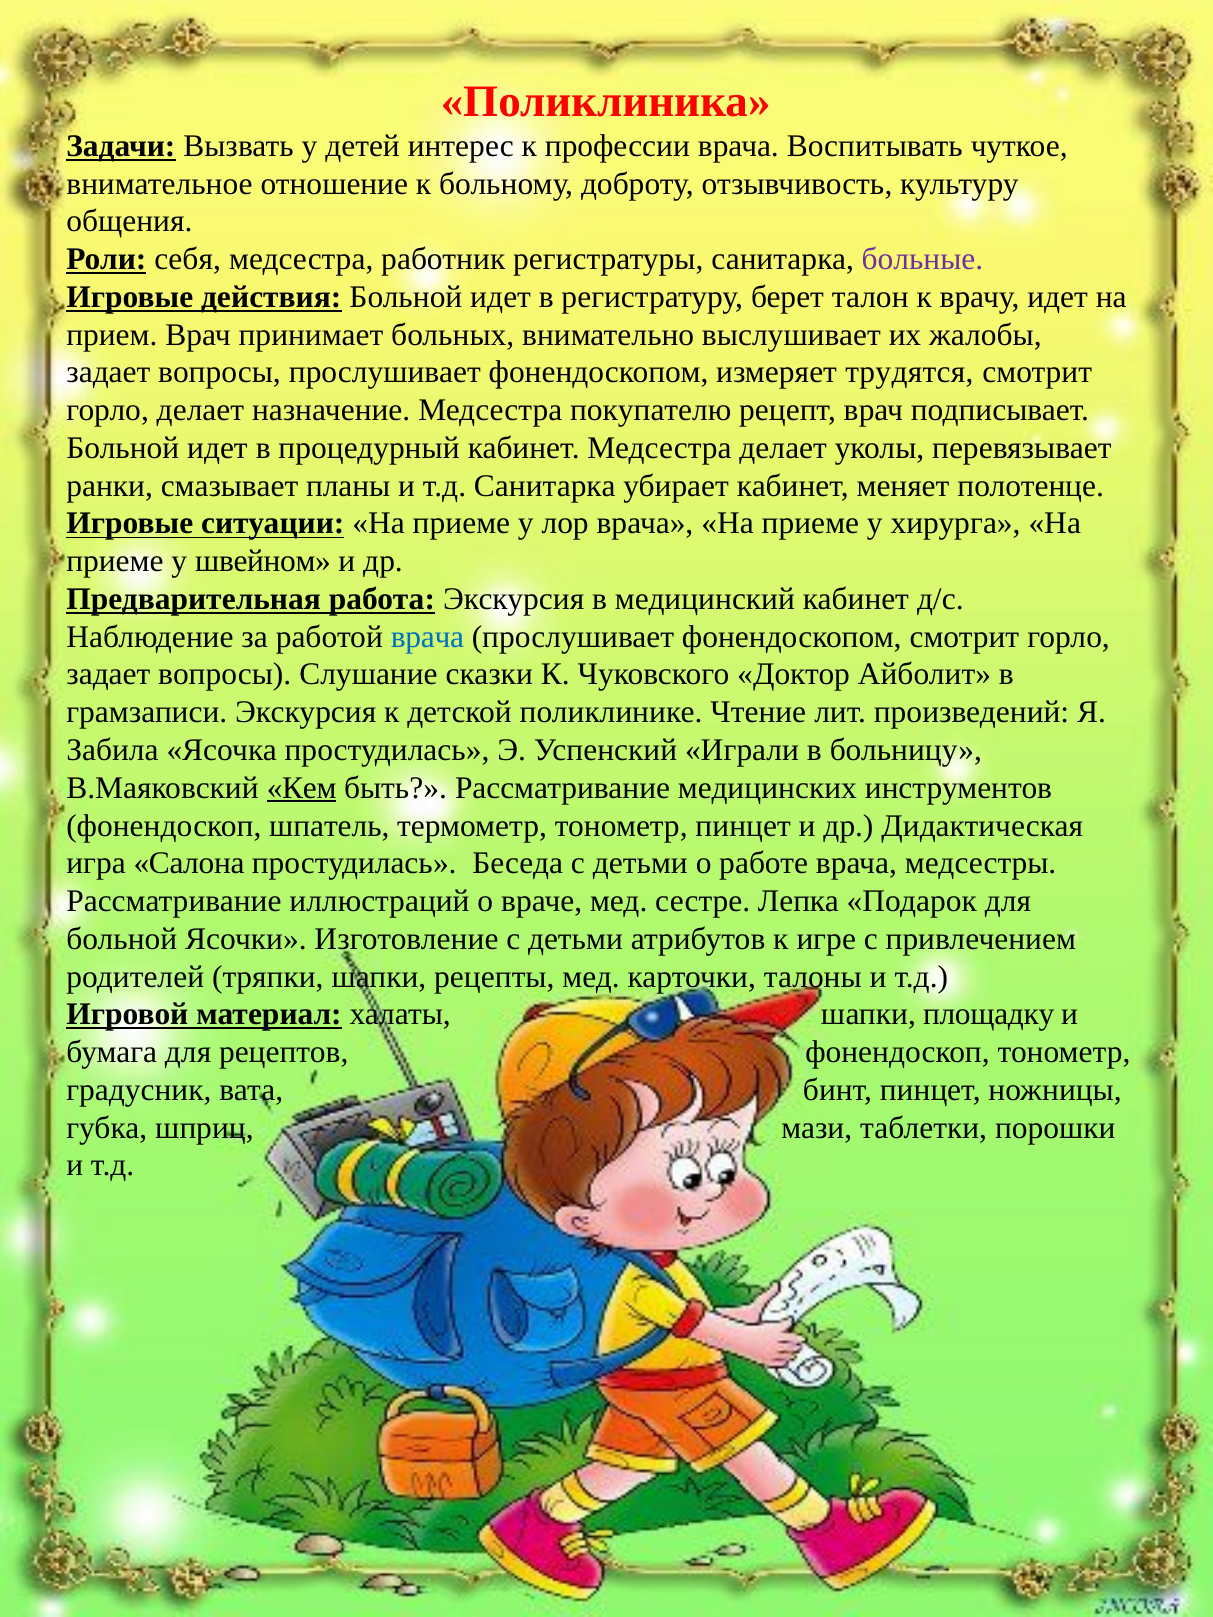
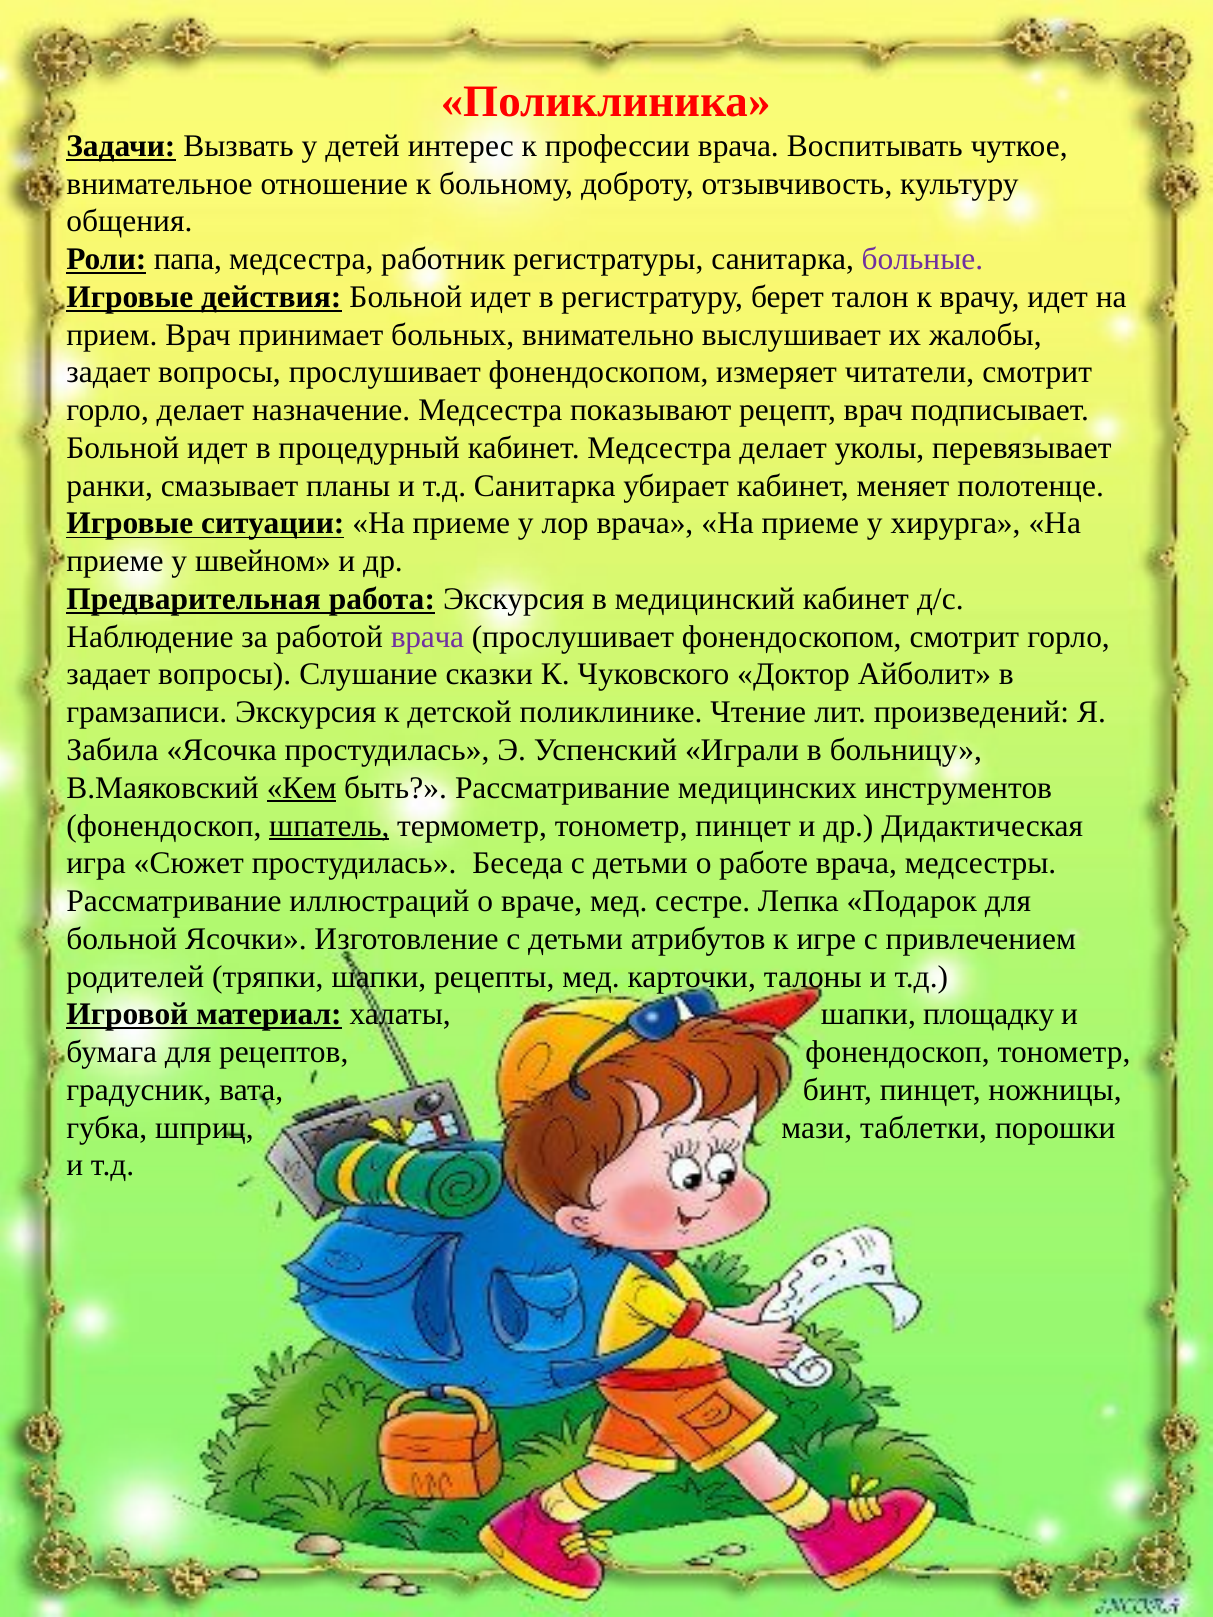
себя: себя -> папа (188, 259)
трудятся: трудятся -> читатели (910, 373)
покупателю: покупателю -> показывают (651, 410)
врача colour: blue -> purple (427, 637)
шпатель underline: none -> present (329, 826)
Салона: Салона -> Сюжет (189, 864)
